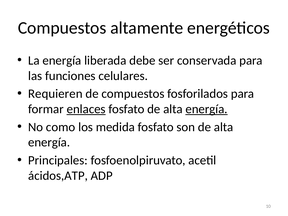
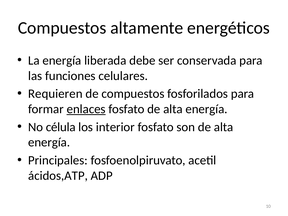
energía underline: present -> none (207, 109)
como: como -> célula (61, 127)
medida: medida -> interior (115, 127)
